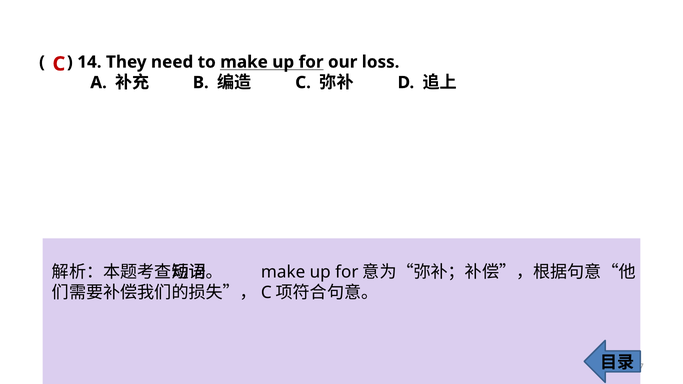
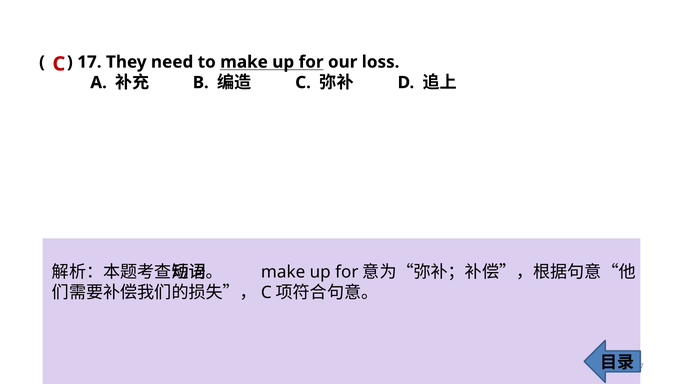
14: 14 -> 17 (89, 62)
